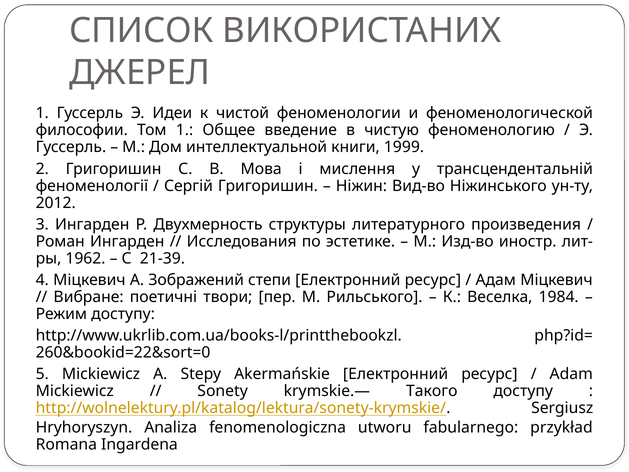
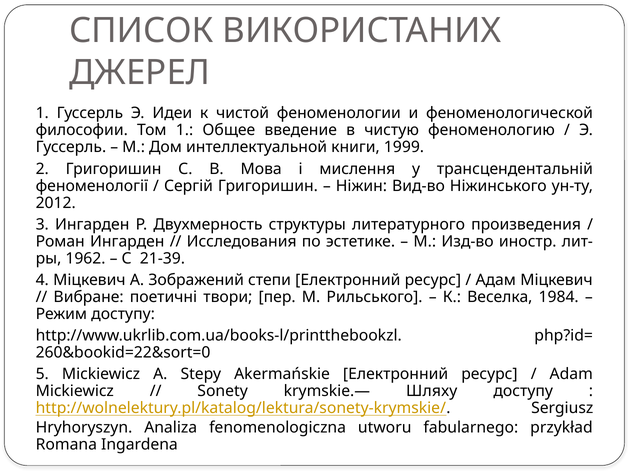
Такого: Такого -> Шляху (432, 391)
